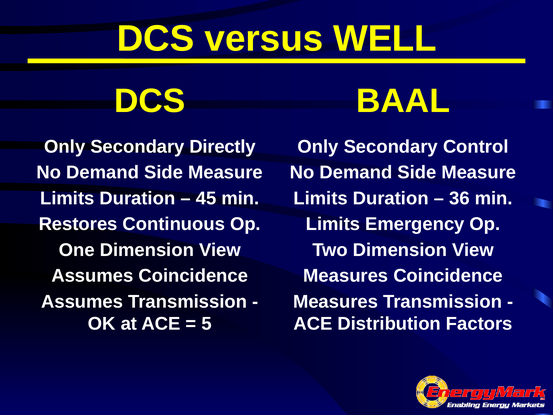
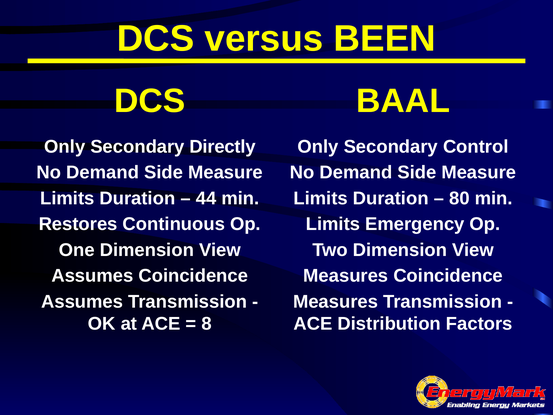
WELL: WELL -> BEEN (385, 39)
45: 45 -> 44 (206, 198)
36: 36 -> 80 (459, 198)
5: 5 -> 8 (206, 324)
